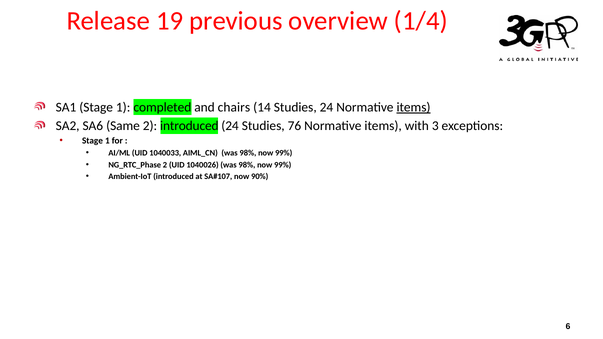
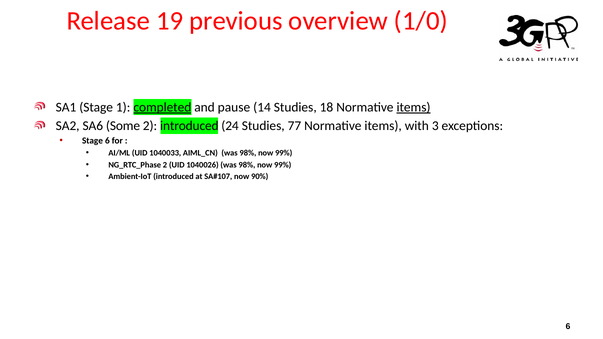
1/4: 1/4 -> 1/0 (421, 21)
completed underline: none -> present (162, 107)
chairs: chairs -> pause (234, 107)
Studies 24: 24 -> 18 (326, 107)
Same: Same -> Some (123, 126)
76: 76 -> 77 (294, 126)
1: 1 -> 6 (107, 141)
